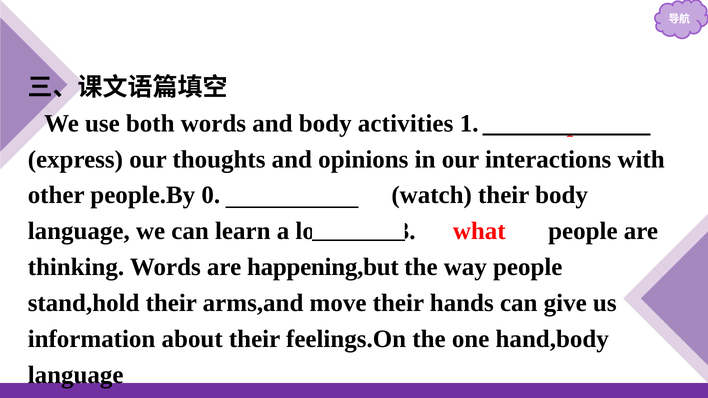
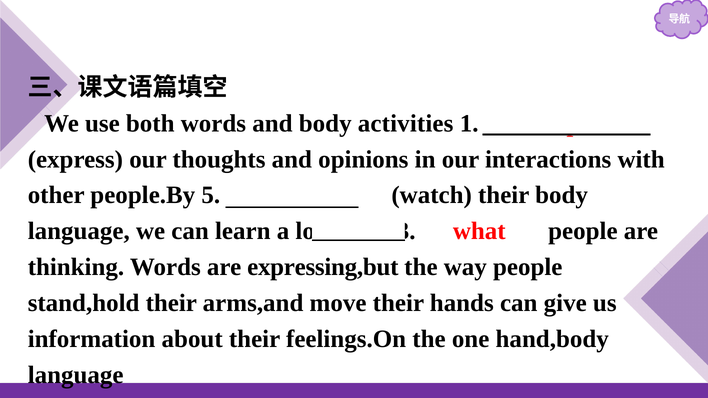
0: 0 -> 5 (211, 195)
happening,but: happening,but -> expressing,but (323, 267)
